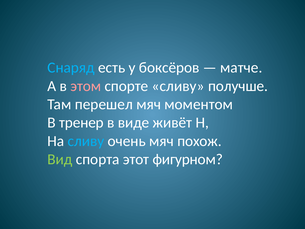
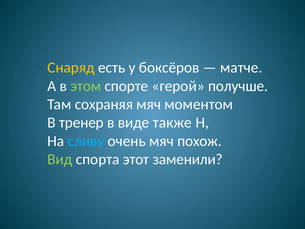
Снаряд colour: light blue -> yellow (71, 68)
этом colour: pink -> light green (86, 86)
спорте сливу: сливу -> герой (178, 86)
перешел: перешел -> сохраняя (104, 104)
живёт: живёт -> также (172, 123)
фигурном: фигурном -> заменили (188, 159)
